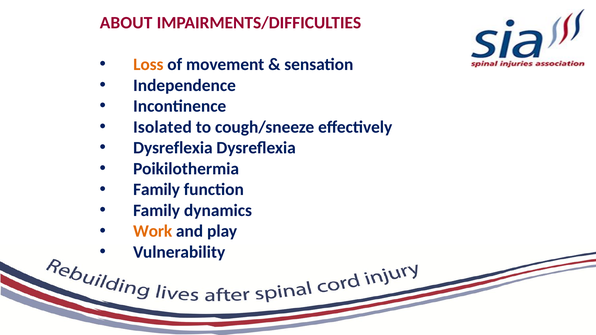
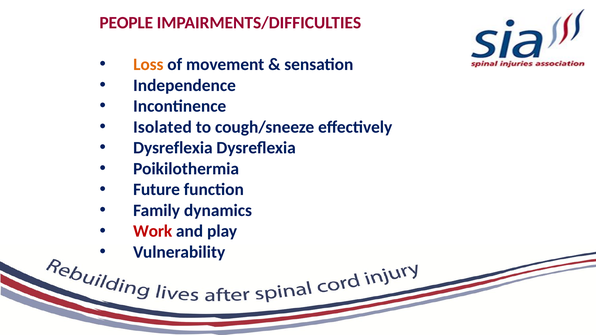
ABOUT: ABOUT -> PEOPLE (126, 23)
Family: Family -> Future (157, 190)
Work colour: orange -> red (153, 231)
